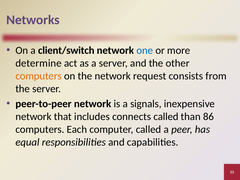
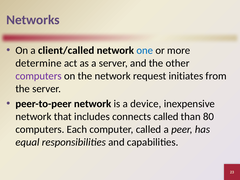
client/switch: client/switch -> client/called (66, 50)
computers colour: orange -> purple (39, 76)
consists: consists -> initiates (186, 76)
signals: signals -> device (146, 104)
86: 86 -> 80 (208, 117)
